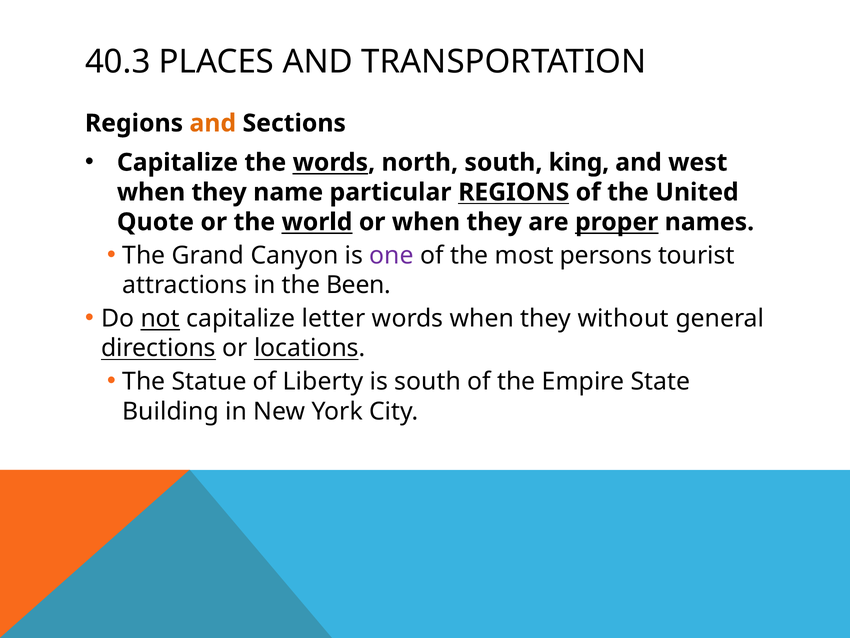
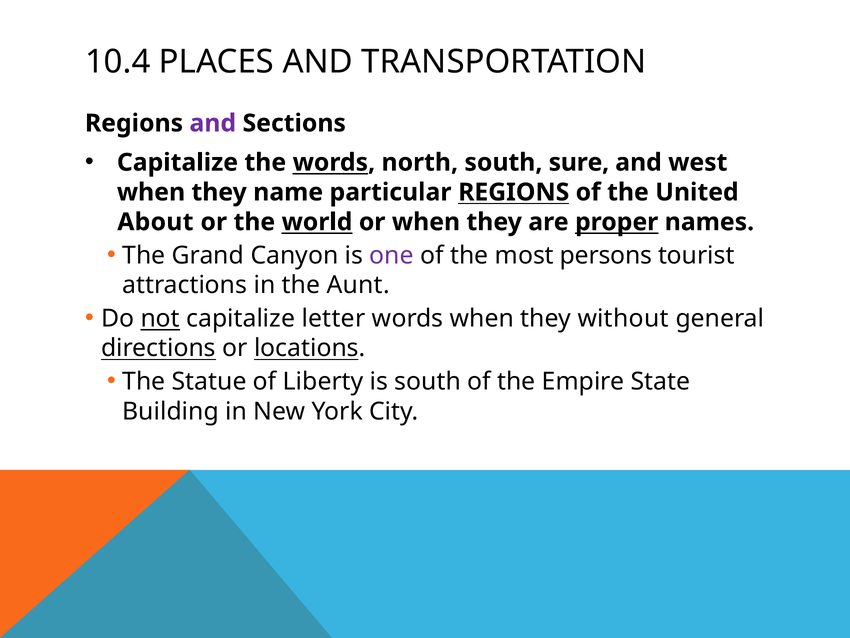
40.3: 40.3 -> 10.4 (118, 62)
and colour: orange -> purple (213, 123)
king: king -> sure (579, 162)
Quote: Quote -> About (155, 222)
Been: Been -> Aunt (358, 285)
